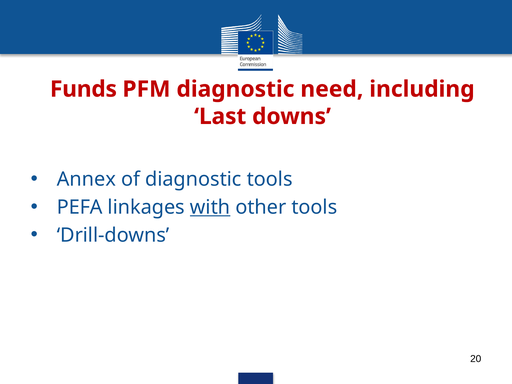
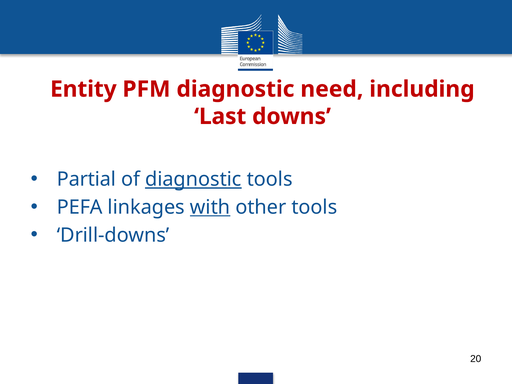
Funds: Funds -> Entity (83, 89)
Annex: Annex -> Partial (86, 179)
diagnostic underline: none -> present (193, 179)
